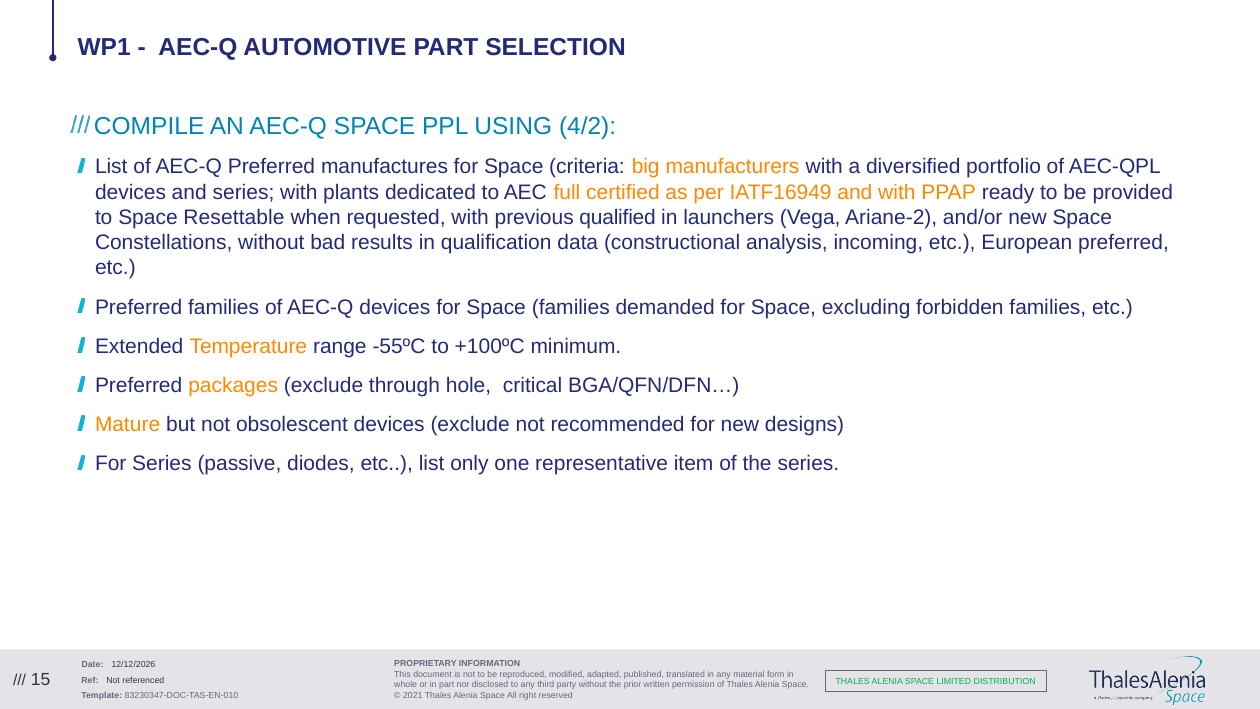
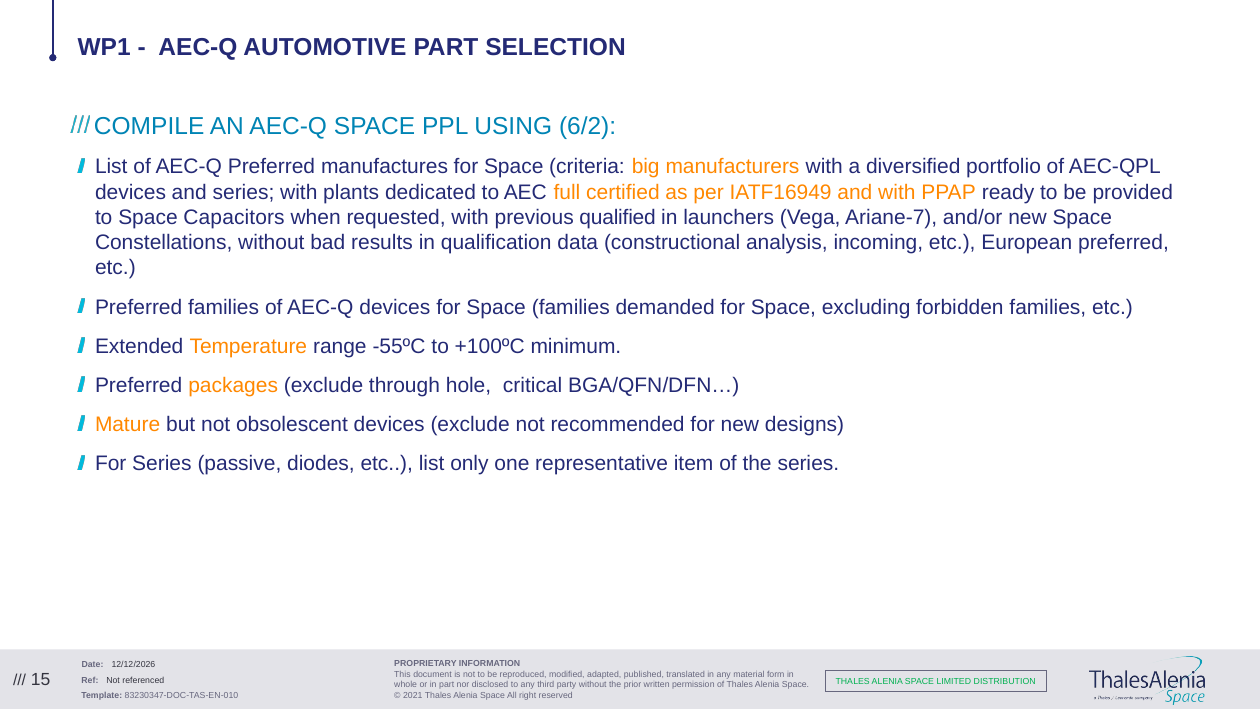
4/2: 4/2 -> 6/2 (588, 126)
Resettable: Resettable -> Capacitors (234, 217)
Ariane-2: Ariane-2 -> Ariane-7 (891, 217)
